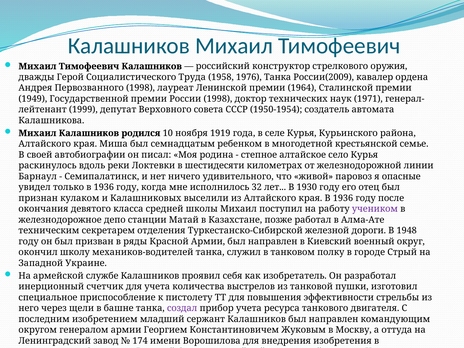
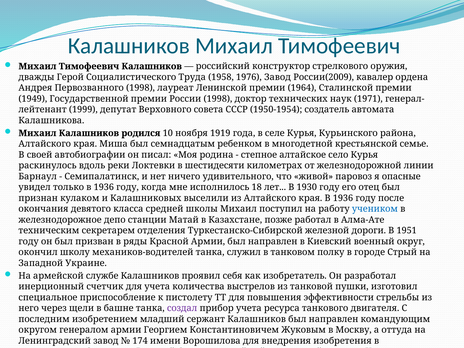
1976 Танка: Танка -> Завод (278, 77)
32: 32 -> 18 (257, 187)
учеником colour: purple -> blue (375, 209)
1948: 1948 -> 1951 (407, 231)
